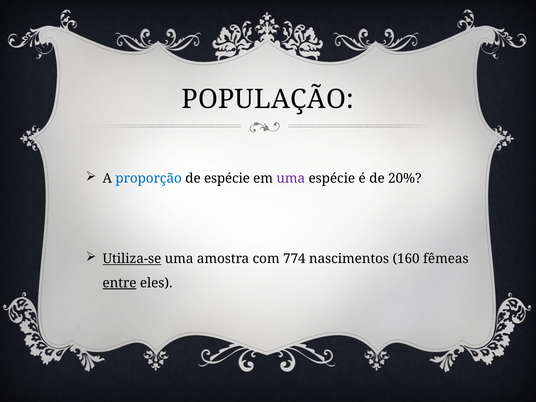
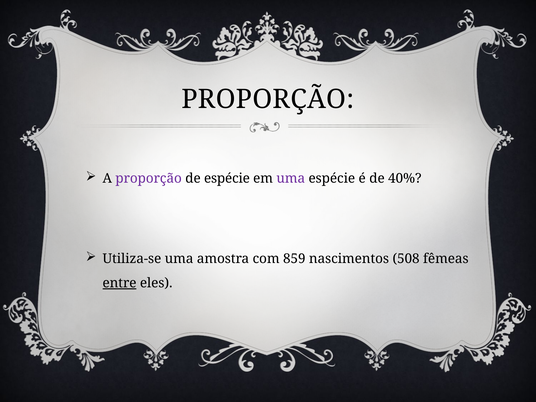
POPULAÇÃO: POPULAÇÃO -> PROPORÇÃO (268, 99)
proporção colour: blue -> purple (149, 178)
20%: 20% -> 40% (405, 178)
Utiliza-se underline: present -> none (132, 259)
774: 774 -> 859 (294, 259)
160: 160 -> 508 (406, 259)
